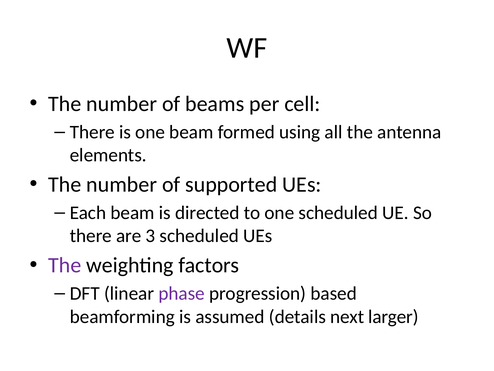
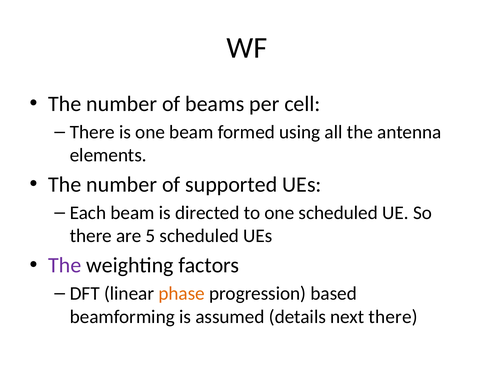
3: 3 -> 5 (150, 236)
phase colour: purple -> orange (182, 293)
next larger: larger -> there (393, 316)
